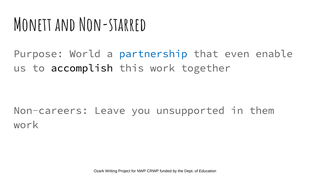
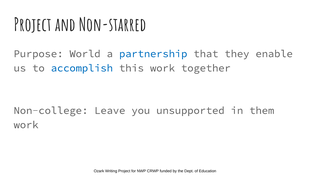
Monett: Monett -> Project (33, 25)
even: even -> they (237, 54)
accomplish colour: black -> blue (82, 68)
Non-careers: Non-careers -> Non-college (51, 110)
